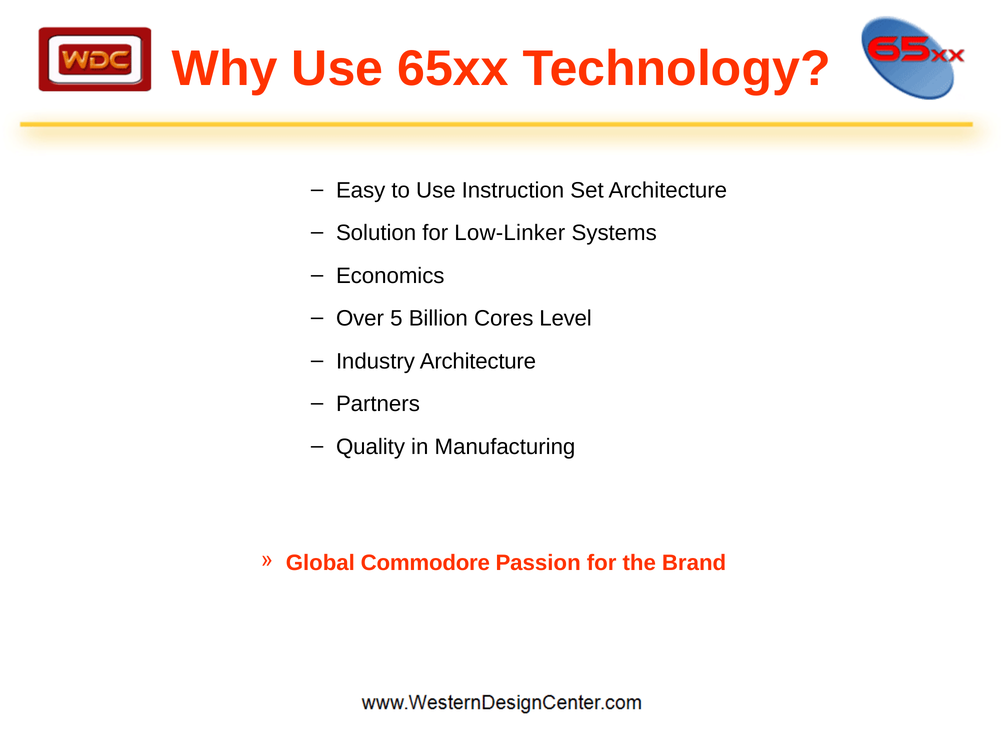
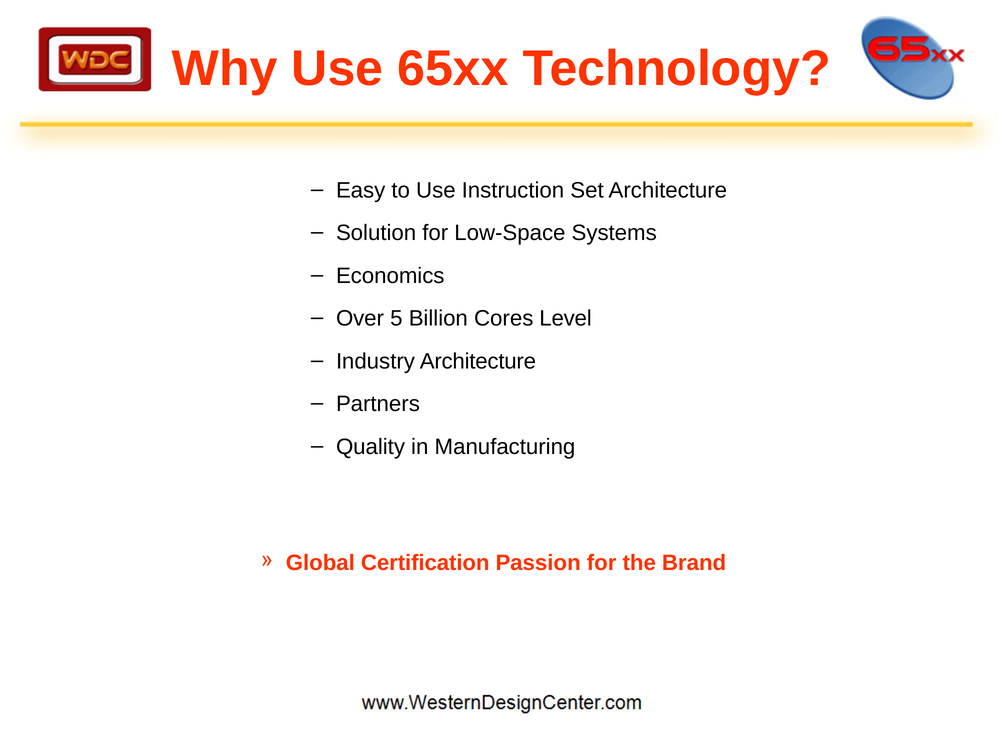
Low-Linker: Low-Linker -> Low-Space (510, 233)
Commodore: Commodore -> Certification (425, 563)
